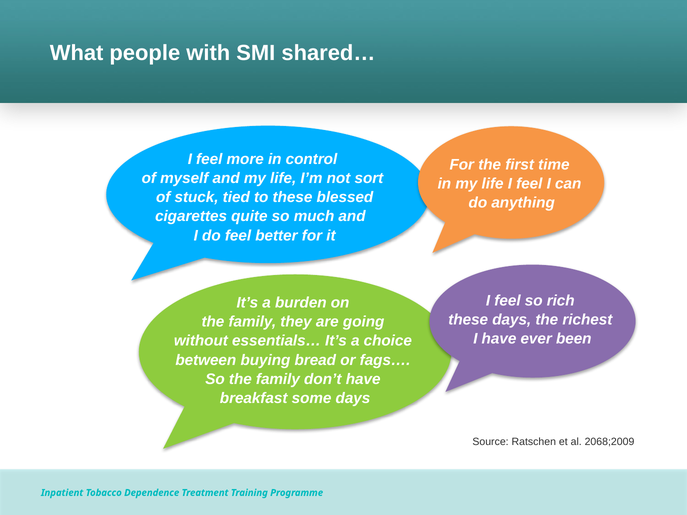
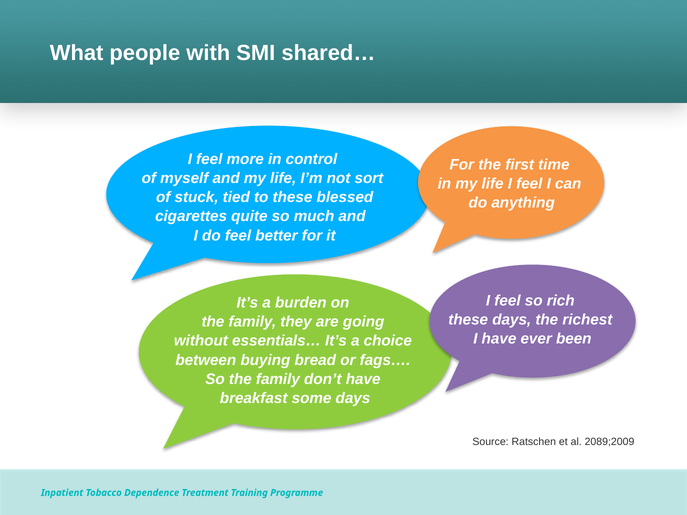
2068;2009: 2068;2009 -> 2089;2009 (609, 442)
